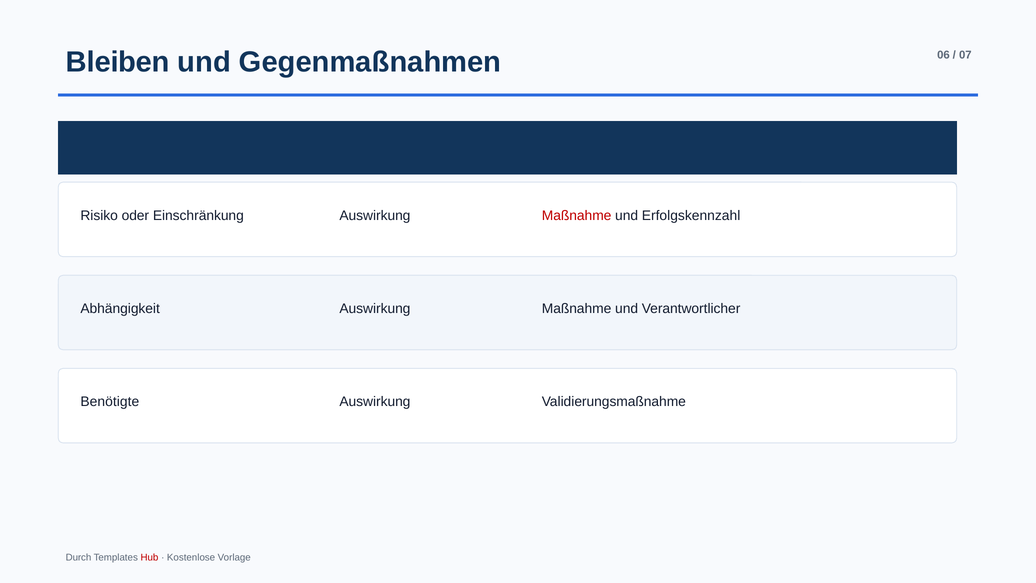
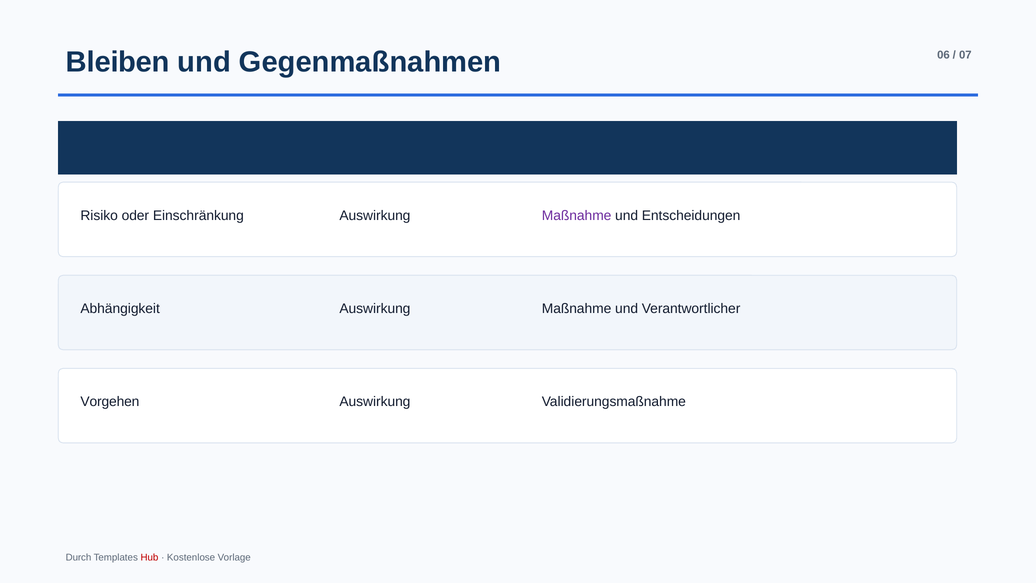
Maßnahme colour: red -> purple (577, 215)
Erfolgskennzahl: Erfolgskennzahl -> Entscheidungen (691, 215)
Benötigte: Benötigte -> Vorgehen (110, 401)
